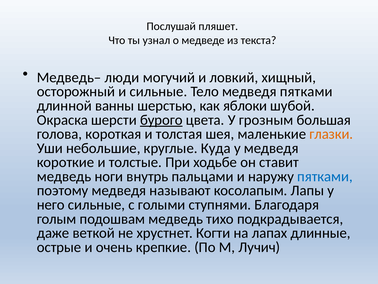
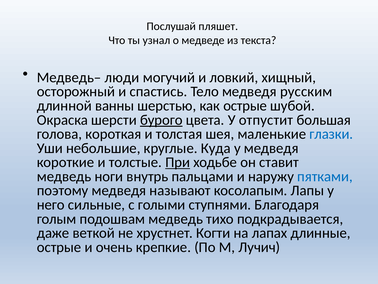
и сильные: сильные -> спастись (158, 91)
медведя пятками: пятками -> русским (306, 91)
как яблоки: яблоки -> острые (245, 106)
грозным: грозным -> отпустит (266, 120)
глазки colour: orange -> blue (331, 134)
При underline: none -> present (178, 162)
